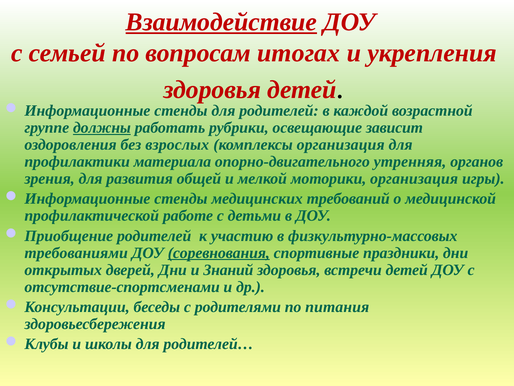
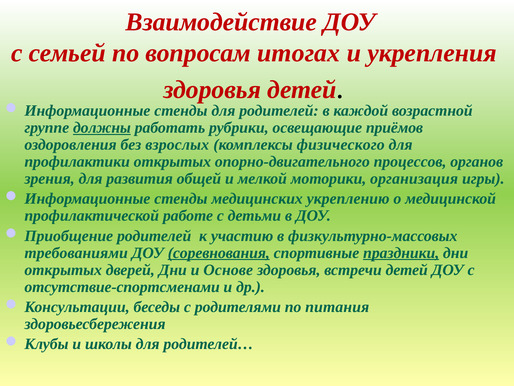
Взаимодействие underline: present -> none (221, 22)
зависит: зависит -> приёмов (394, 128)
комплексы организация: организация -> физического (341, 145)
профилактики материала: материала -> открытых (172, 161)
утренняя: утренняя -> процессов (410, 161)
требований: требований -> укреплению (348, 199)
праздники underline: none -> present (401, 253)
Знаний: Знаний -> Основе (228, 269)
